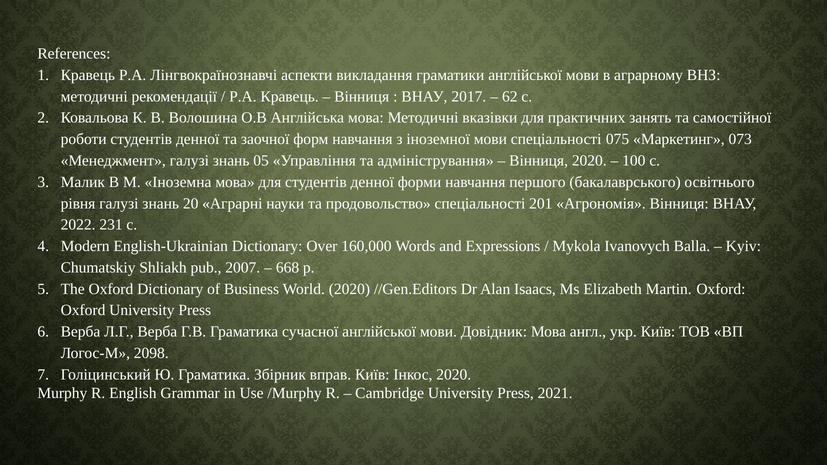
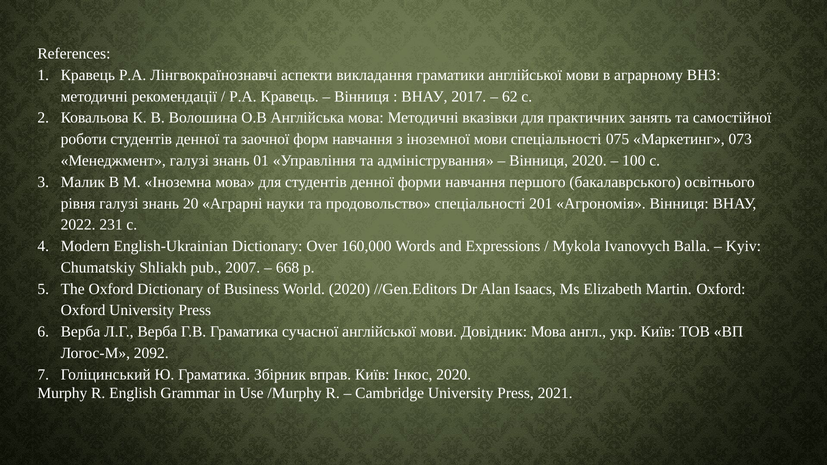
05: 05 -> 01 (261, 161)
2098: 2098 -> 2092 (151, 353)
